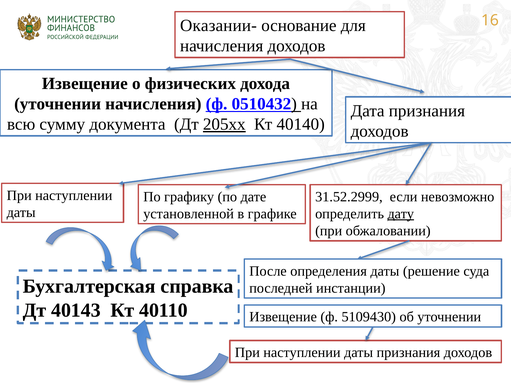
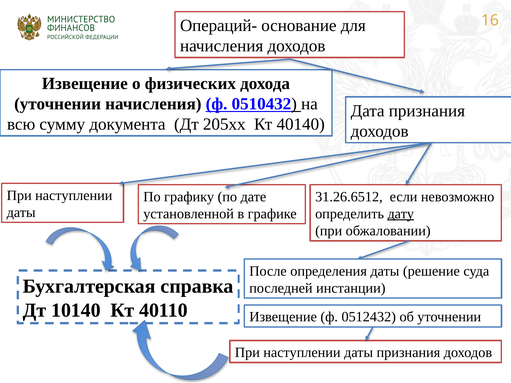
Оказании-: Оказании- -> Операций- (219, 26)
205хх underline: present -> none (224, 124)
31.52.2999: 31.52.2999 -> 31.26.6512 (349, 197)
40143: 40143 -> 10140 (76, 310)
5109430: 5109430 -> 0512432 (369, 317)
